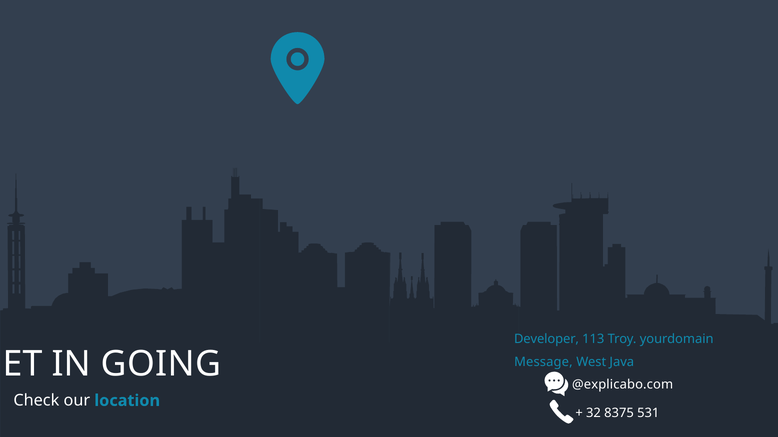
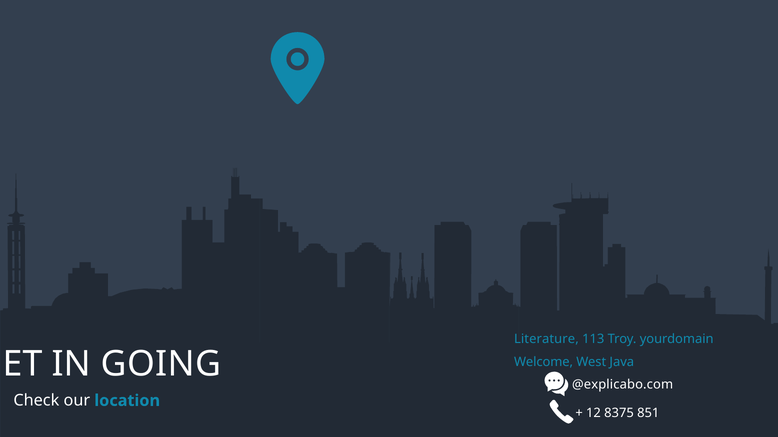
Developer: Developer -> Literature (546, 339)
Message: Message -> Welcome (544, 363)
32: 32 -> 12 (593, 414)
531: 531 -> 851 (648, 414)
